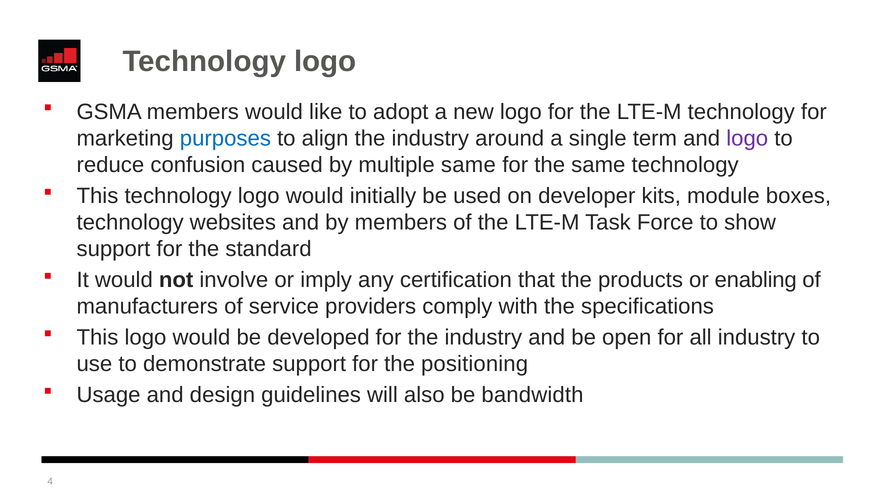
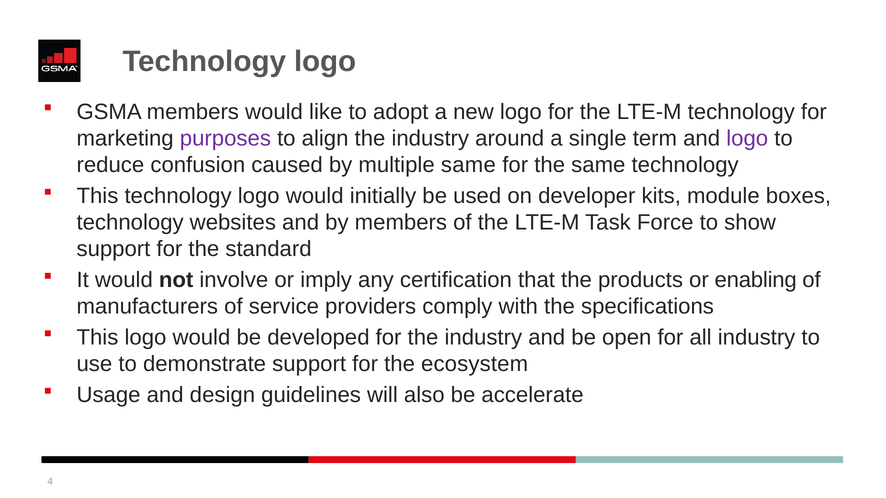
purposes colour: blue -> purple (225, 138)
positioning: positioning -> ecosystem (475, 364)
bandwidth: bandwidth -> accelerate (533, 395)
